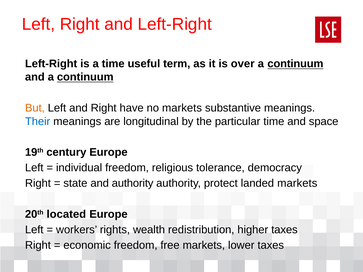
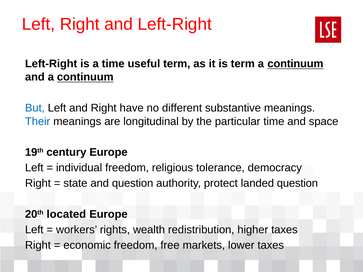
is over: over -> term (243, 64)
But colour: orange -> blue (35, 108)
no markets: markets -> different (182, 108)
and authority: authority -> question (133, 183)
landed markets: markets -> question (297, 183)
